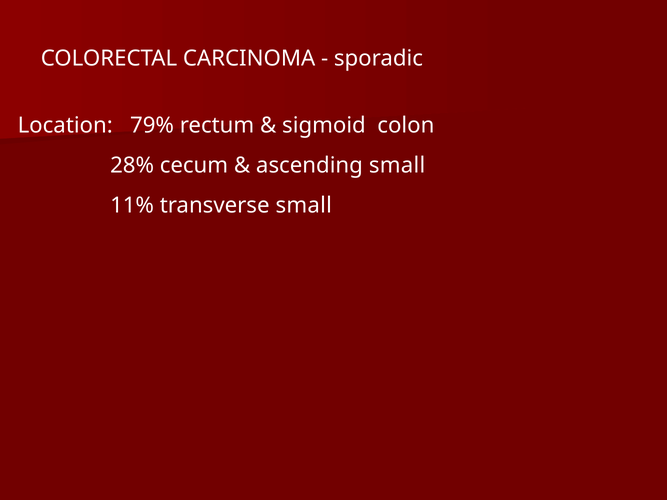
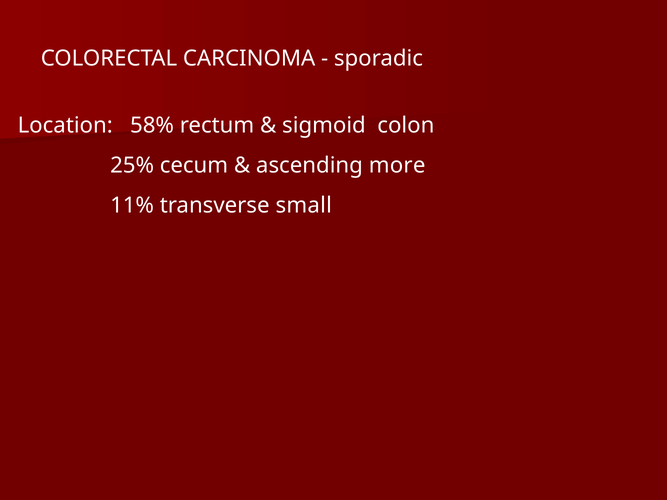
79%: 79% -> 58% (152, 125)
28%: 28% -> 25% (132, 165)
ascending small: small -> more (397, 165)
